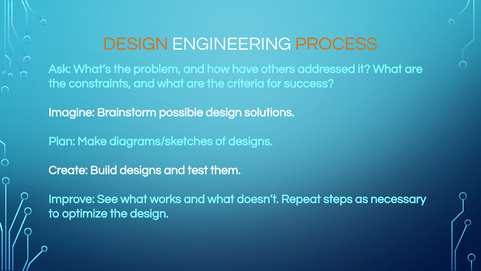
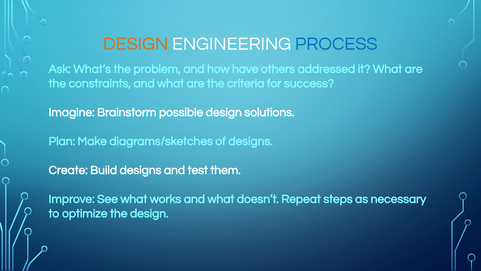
PROCESS colour: orange -> blue (336, 44)
